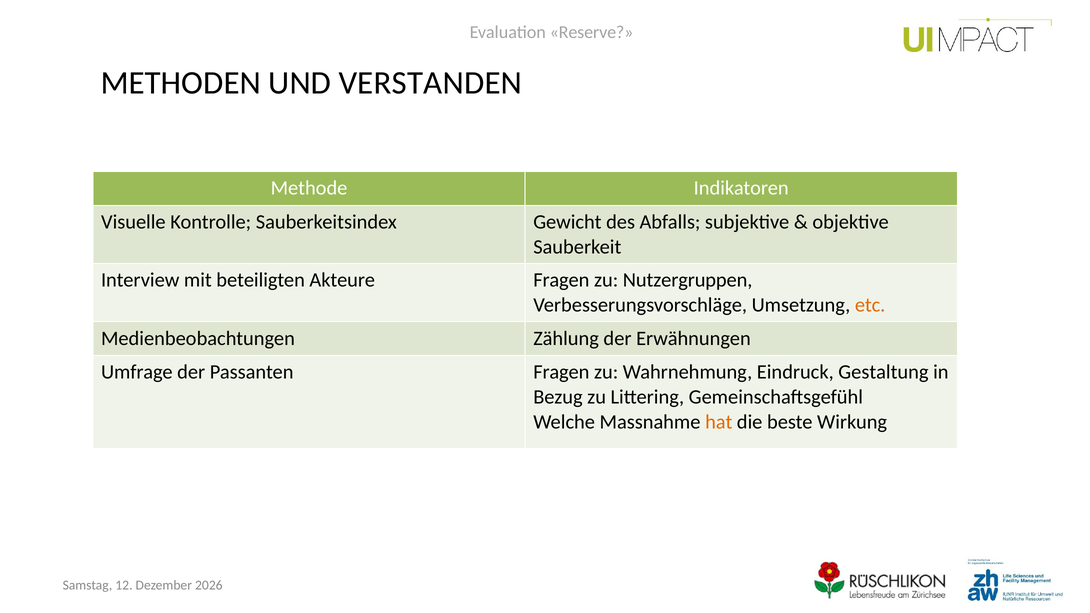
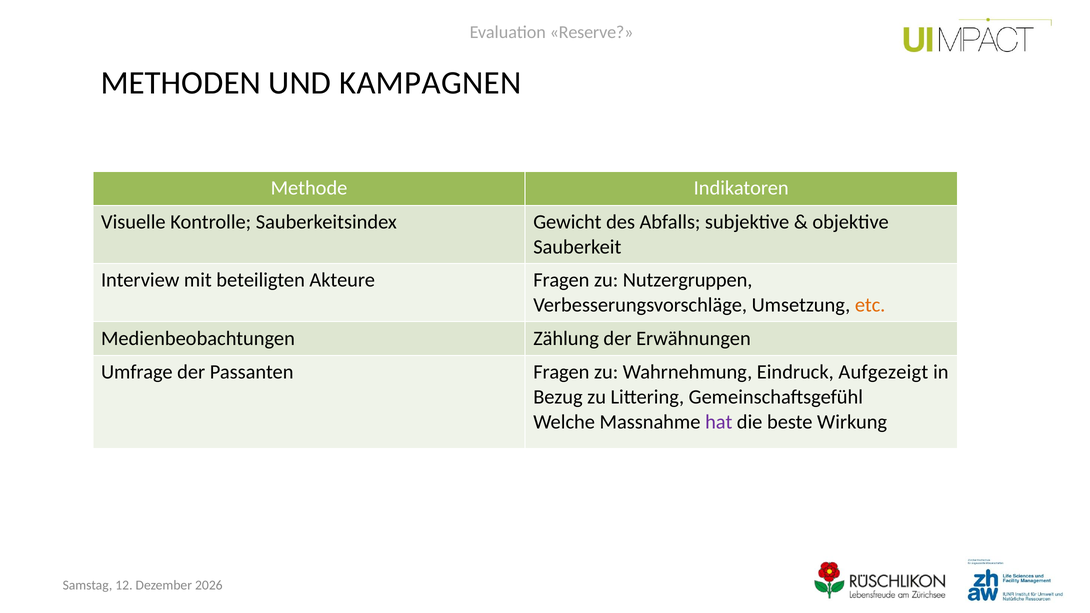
VERSTANDEN: VERSTANDEN -> KAMPAGNEN (430, 83)
Gestaltung: Gestaltung -> Aufgezeigt (883, 372)
hat colour: orange -> purple (719, 422)
